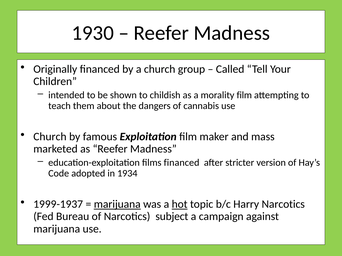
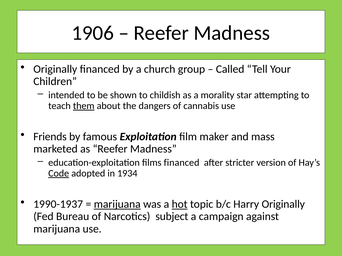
1930: 1930 -> 1906 (93, 33)
morality film: film -> star (244, 95)
them underline: none -> present (84, 106)
Church: Church -> Friends (50, 137)
Code underline: none -> present (59, 174)
1999-1937: 1999-1937 -> 1990-1937 (58, 205)
Harry Narcotics: Narcotics -> Originally (283, 205)
